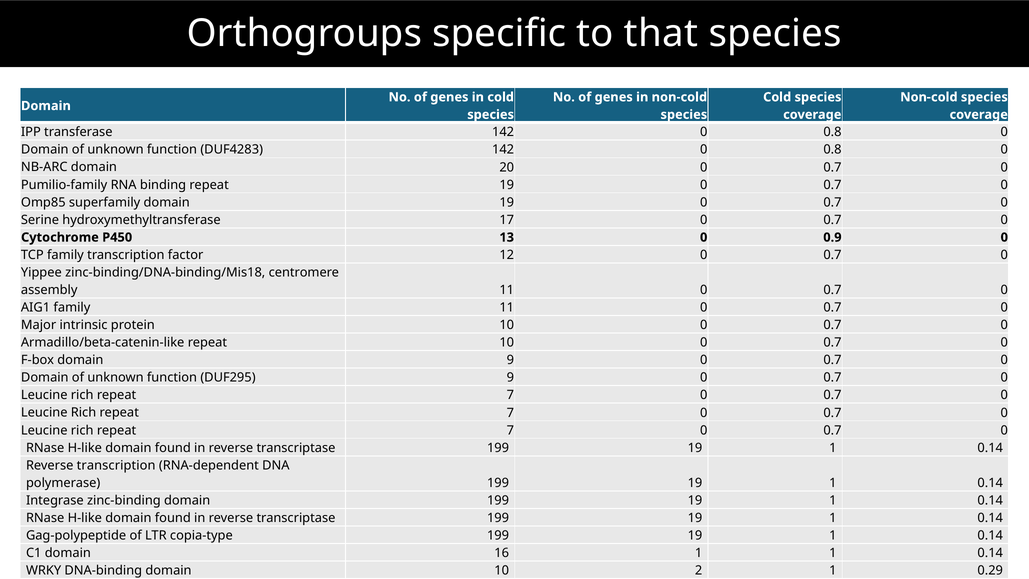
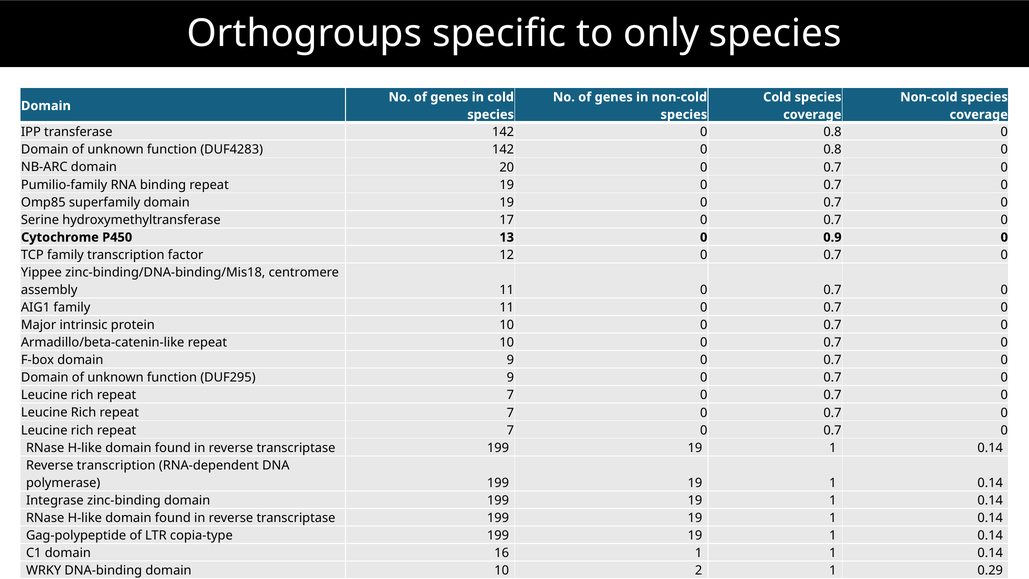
that: that -> only (661, 33)
